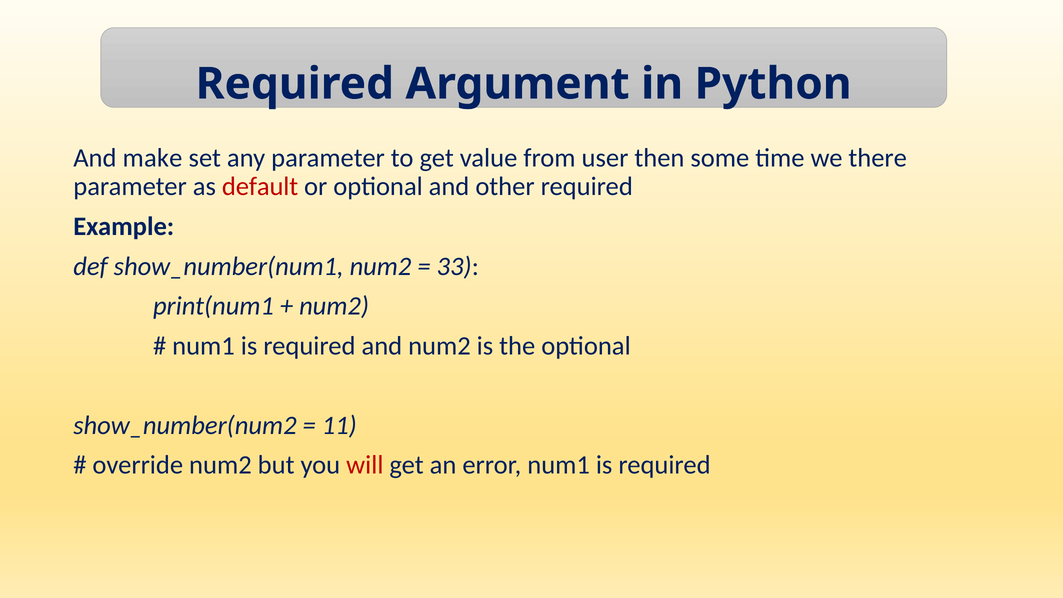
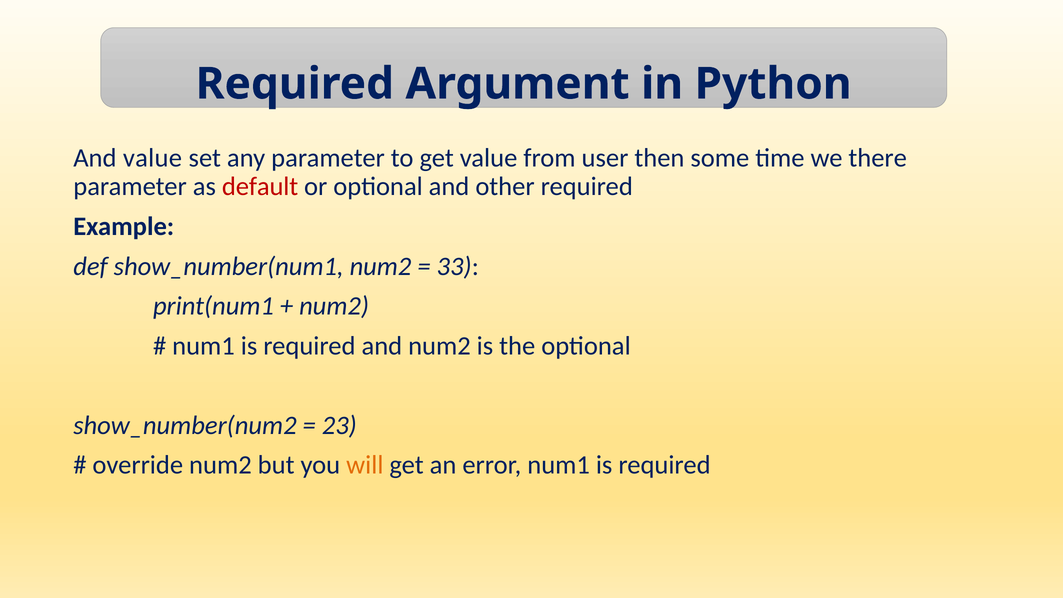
And make: make -> value (152, 158)
11: 11 -> 23 (339, 425)
will colour: red -> orange (365, 465)
